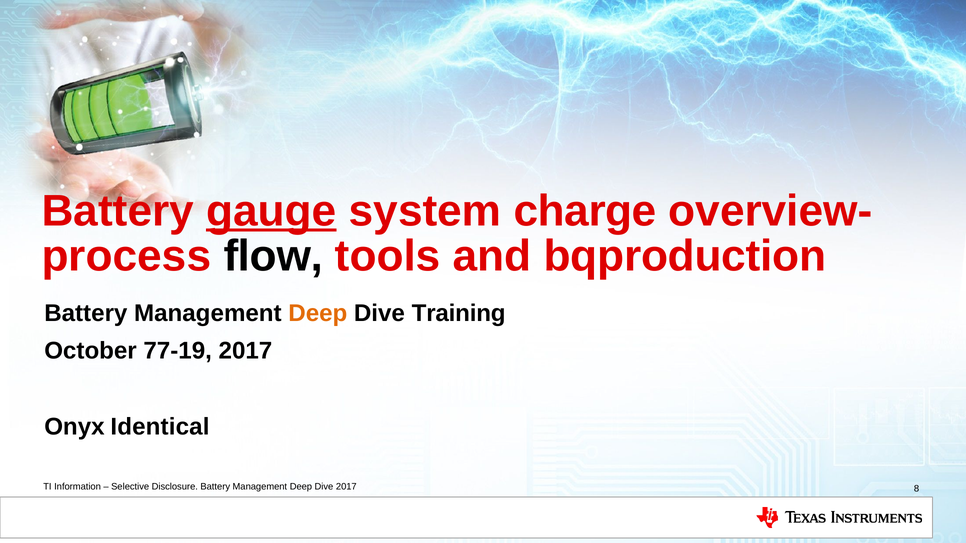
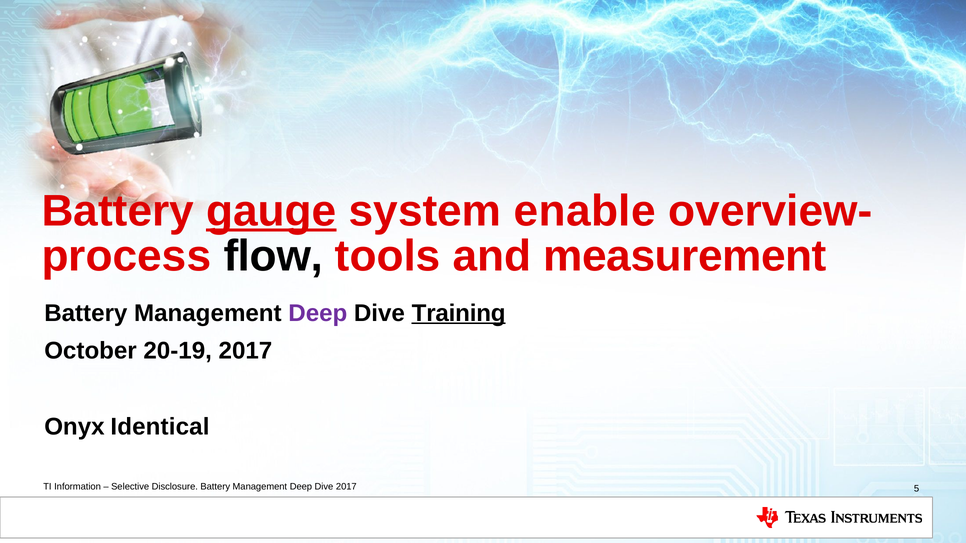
charge: charge -> enable (585, 211)
bqproduction: bqproduction -> measurement (685, 256)
Deep colour: orange -> purple (318, 313)
Training underline: none -> present (459, 313)
77-19: 77-19 -> 20-19 (178, 351)
8: 8 -> 5 (917, 489)
